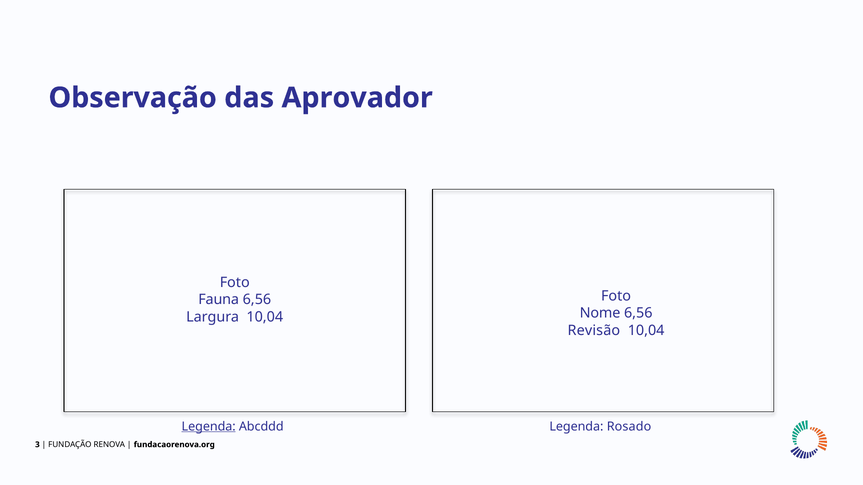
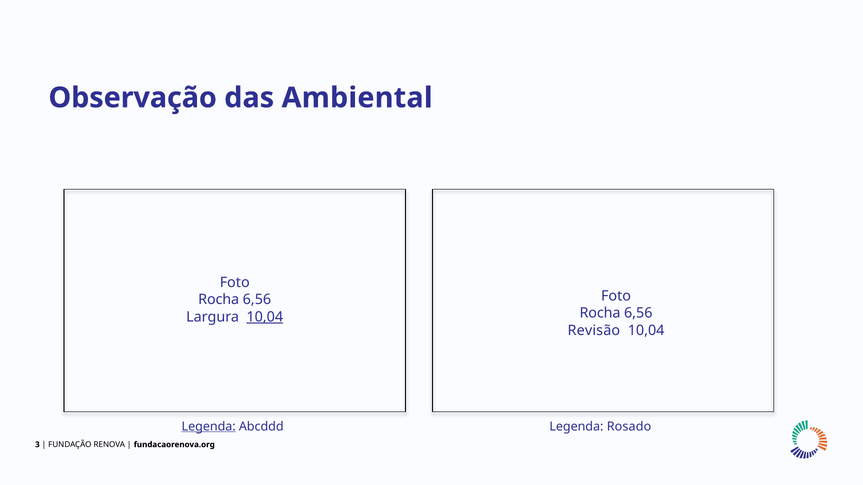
Aprovador: Aprovador -> Ambiental (357, 98)
Fauna: Fauna -> Rocha (219, 300)
Nome: Nome -> Rocha (600, 313)
10,04 underline: none -> present (265, 317)
